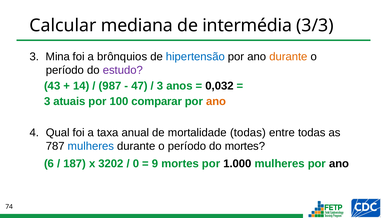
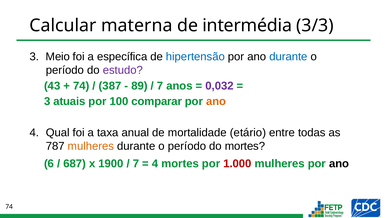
mediana: mediana -> materna (137, 25)
Mina: Mina -> Meio (58, 57)
brônquios: brônquios -> específica (122, 57)
durante colour: orange -> blue (288, 57)
14: 14 -> 74 (81, 86)
987: 987 -> 387 (110, 86)
47: 47 -> 89 (139, 86)
3: 3 -> 7 (160, 86)
0,032 colour: black -> purple (219, 86)
mortalidade todas: todas -> etário (248, 132)
mulheres colour: blue -> orange (91, 146)
187: 187 -> 687 (75, 164)
3202: 3202 -> 1900 (111, 164)
0: 0 -> 7 (136, 164)
9: 9 -> 4 (155, 164)
1.000 colour: black -> red (237, 164)
